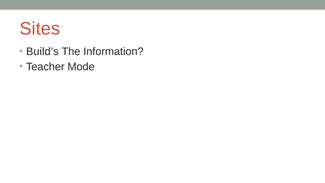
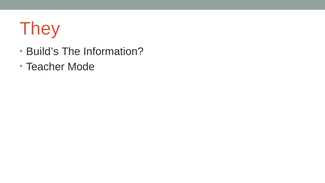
Sites: Sites -> They (40, 29)
